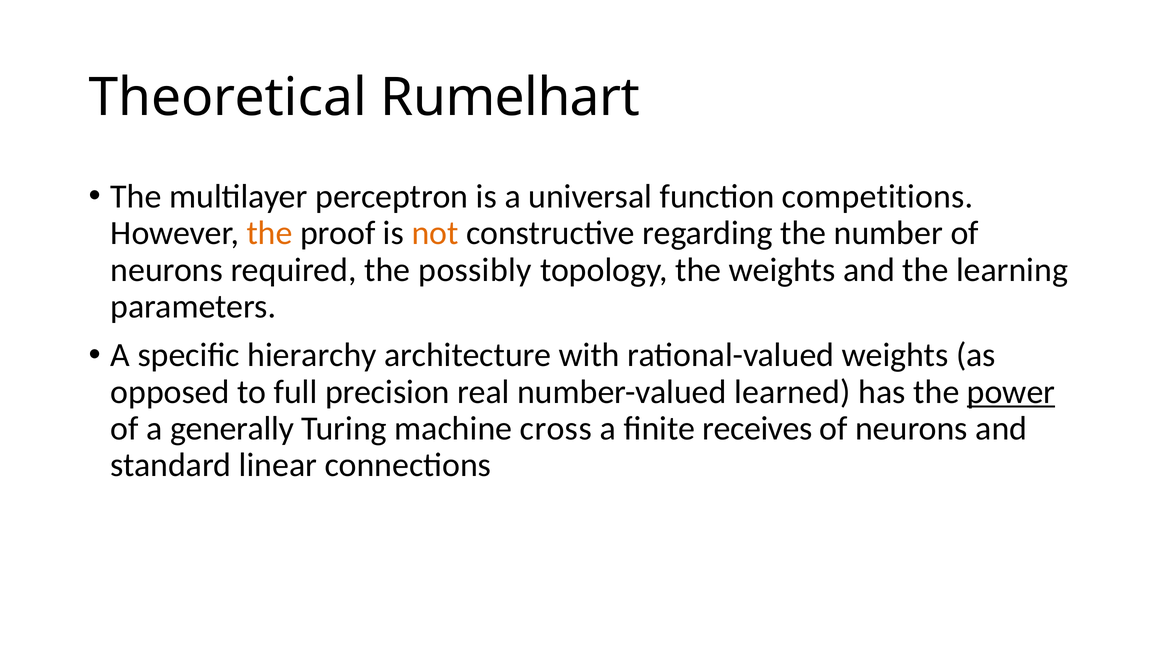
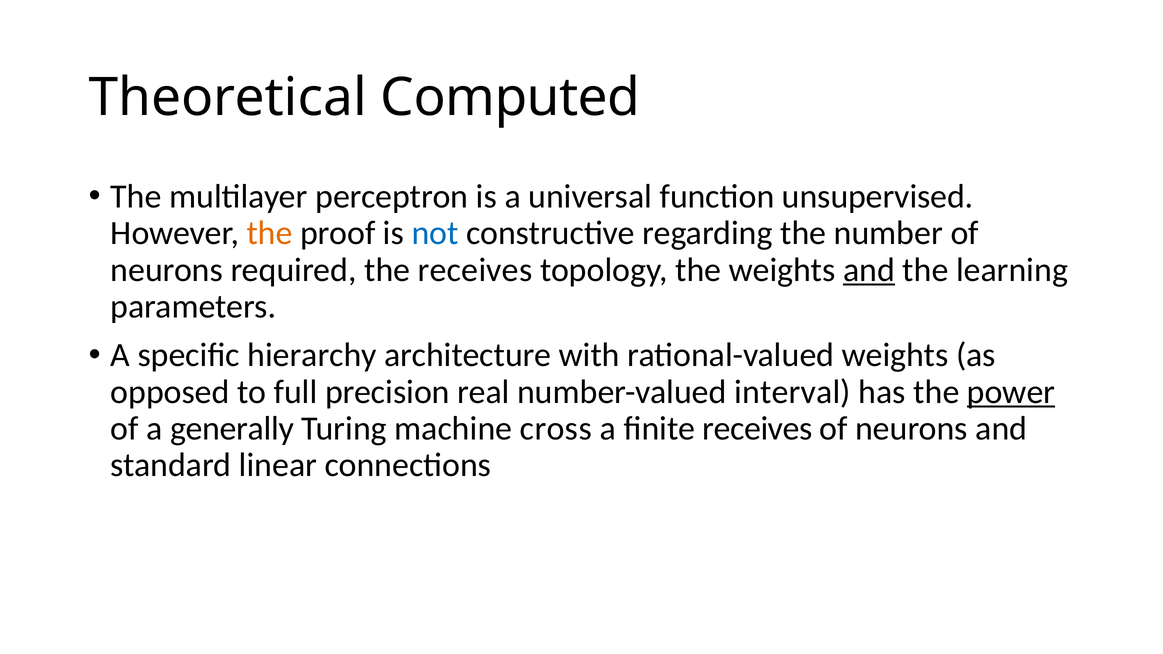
Rumelhart: Rumelhart -> Computed (510, 98)
competitions: competitions -> unsupervised (878, 197)
not colour: orange -> blue (435, 233)
the possibly: possibly -> receives (475, 270)
and underline: none -> present (869, 270)
learned: learned -> interval (792, 392)
